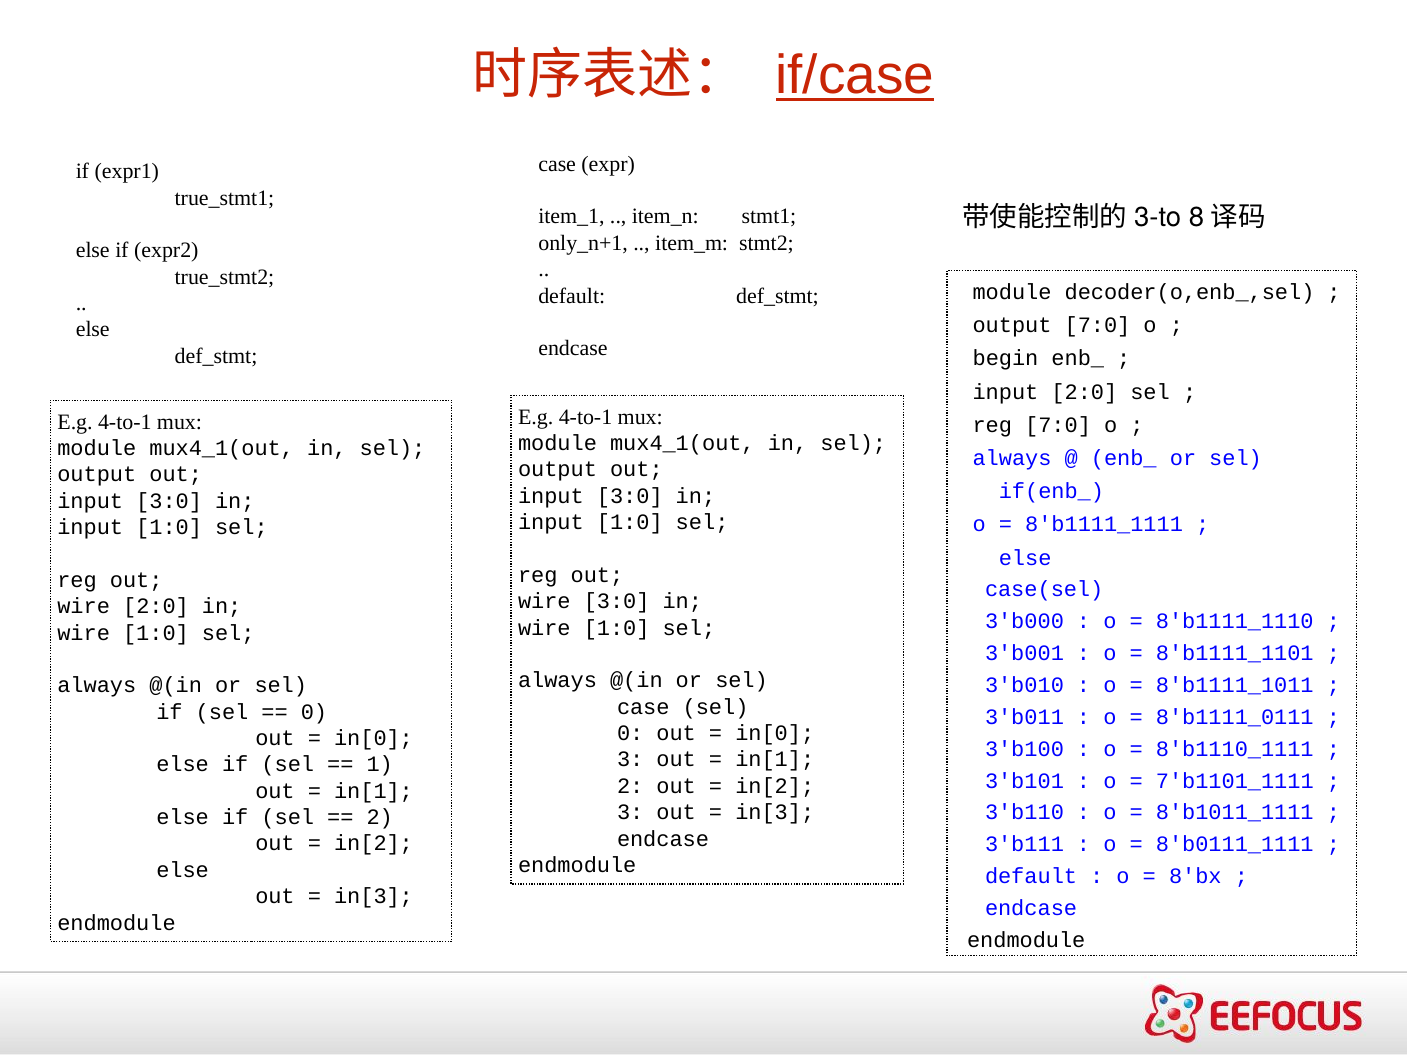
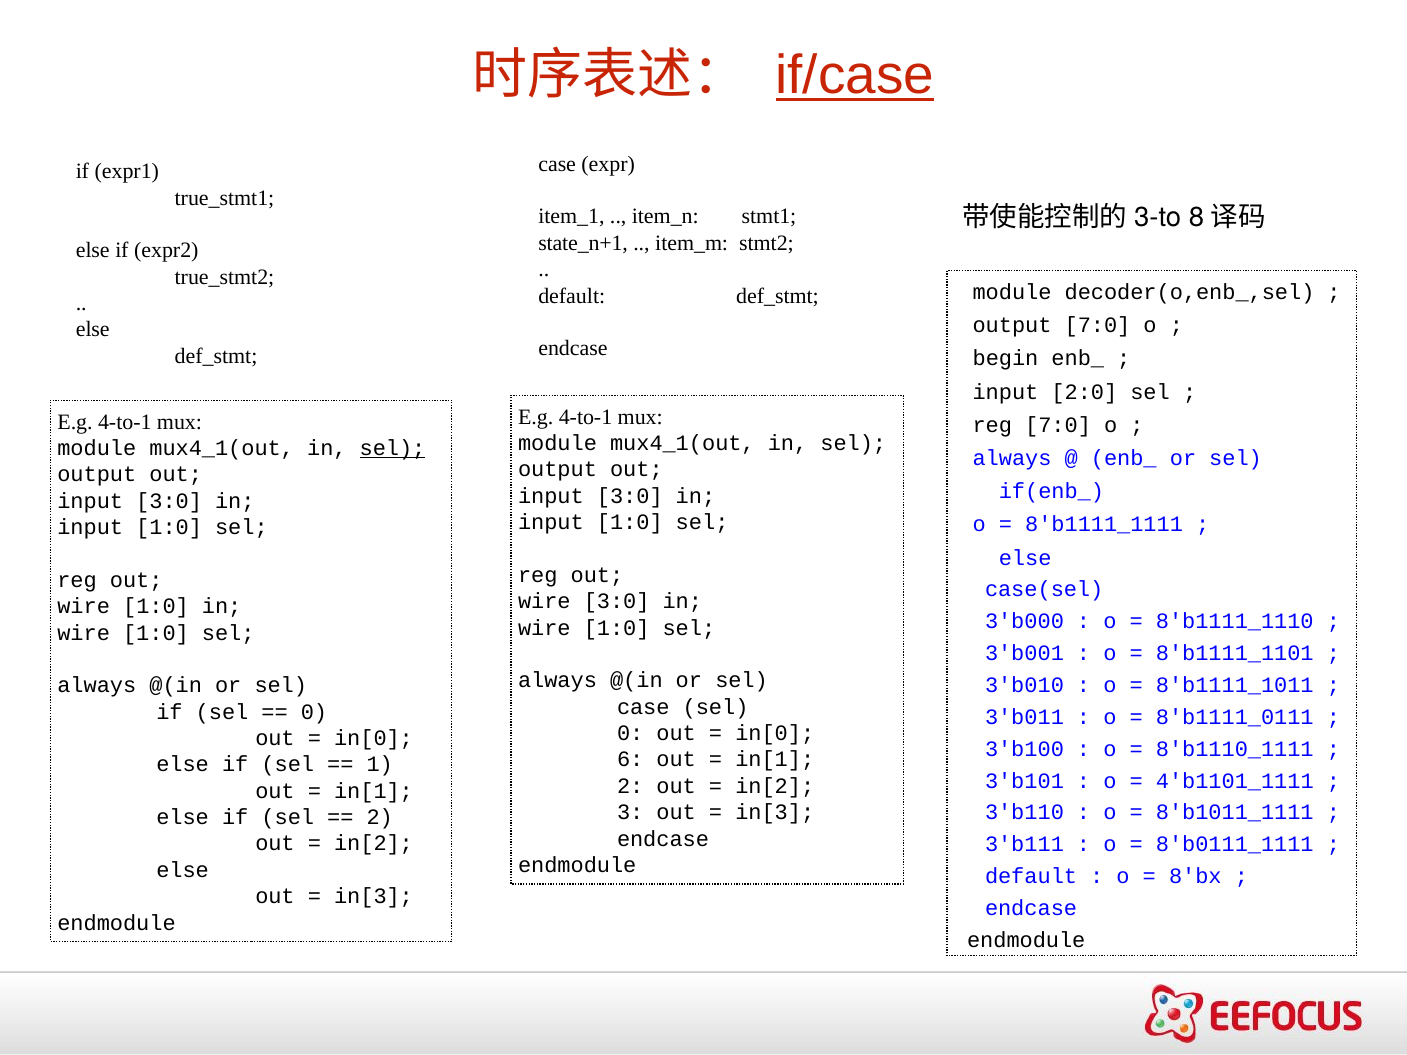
only_n+1: only_n+1 -> state_n+1 (583, 243)
sel underline: none -> present (393, 448)
2:0: 2:0 -> 1:0 (156, 607)
3: 3 -> 6 (630, 760)
7'b1101_1111: 7'b1101_1111 -> 4'b1101_1111 (1235, 781)
